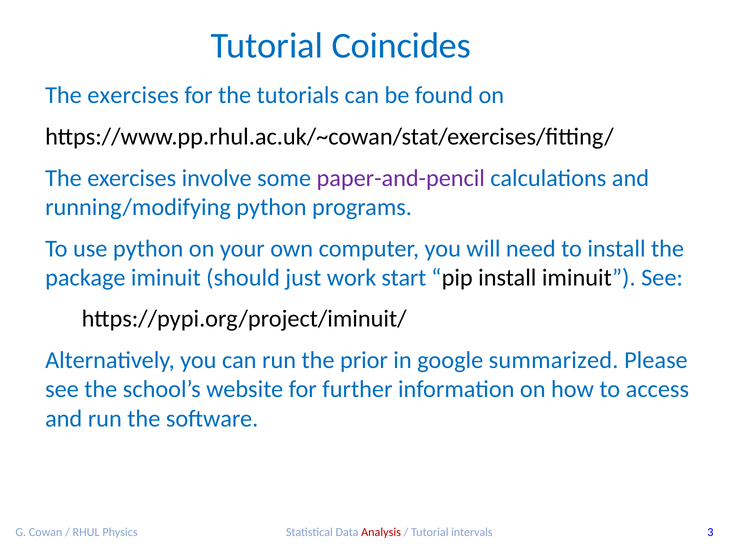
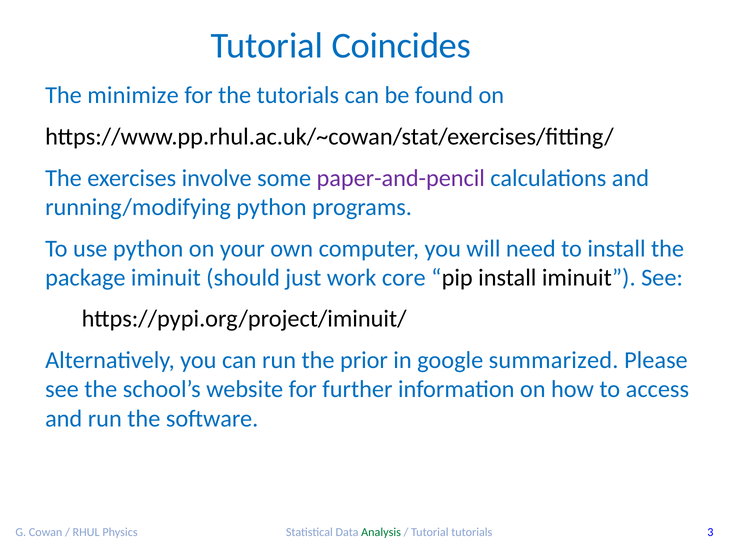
exercises: exercises -> minimize (133, 95)
start: start -> core (404, 278)
Analysis colour: red -> green (381, 533)
Tutorial intervals: intervals -> tutorials (472, 533)
